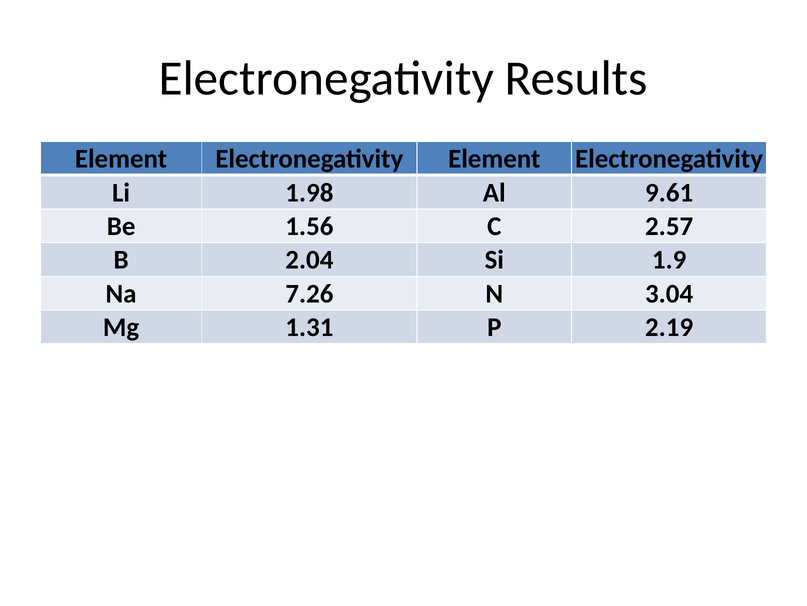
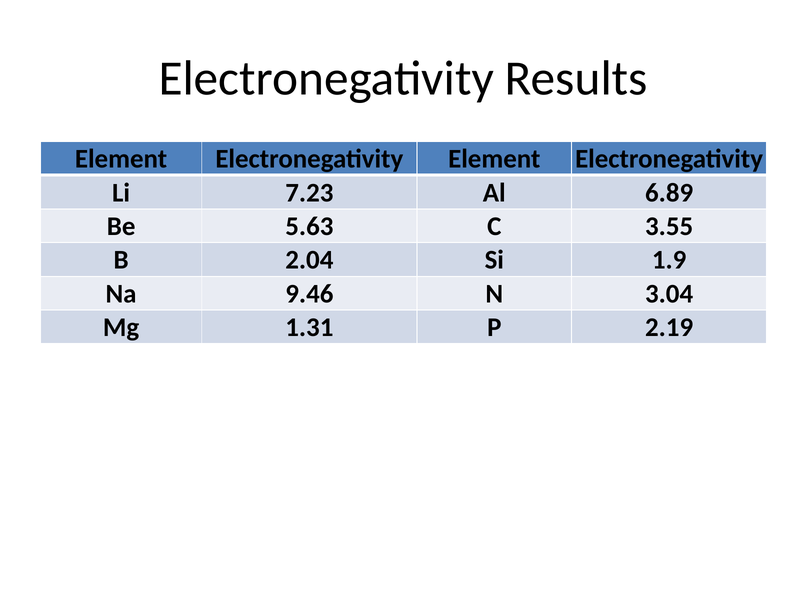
1.98: 1.98 -> 7.23 (309, 192)
9.61: 9.61 -> 6.89 (669, 192)
1.56: 1.56 -> 5.63 (309, 226)
2.57: 2.57 -> 3.55 (669, 226)
7.26: 7.26 -> 9.46 (309, 293)
